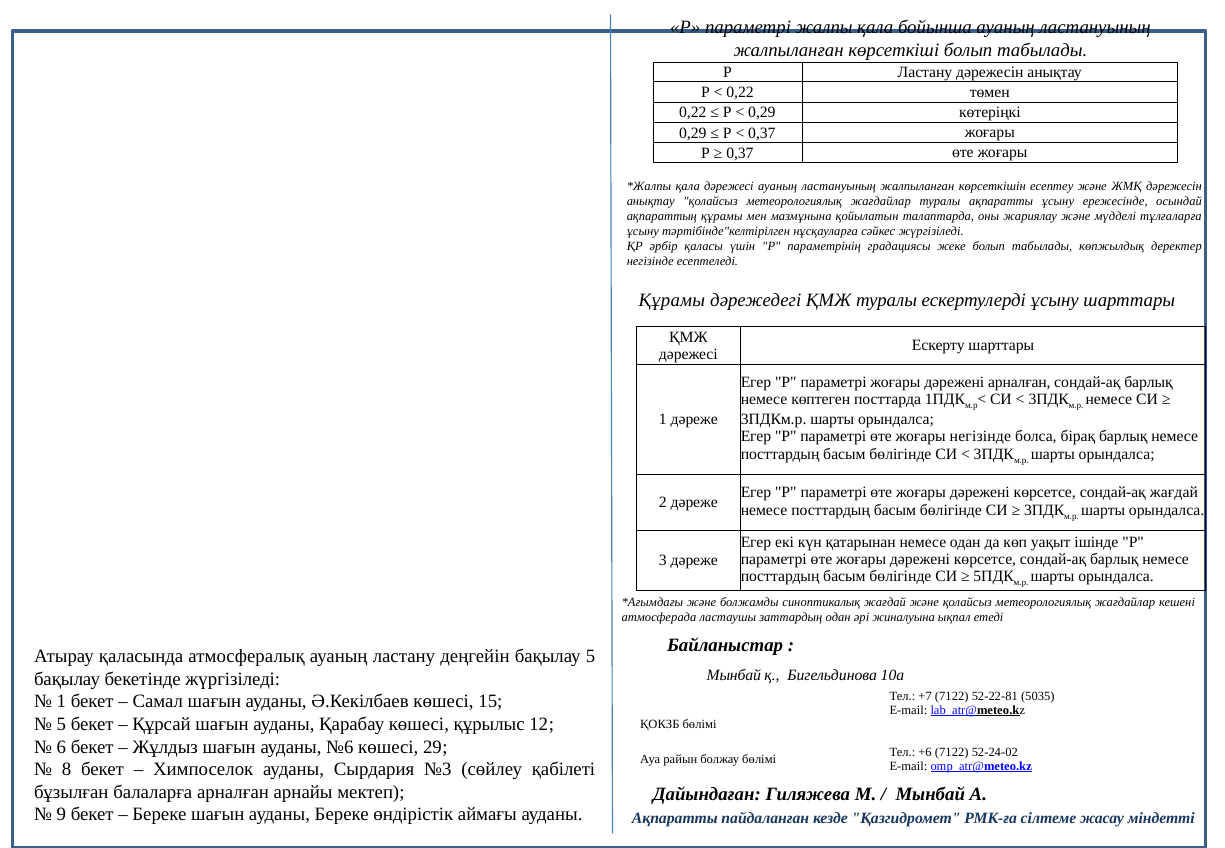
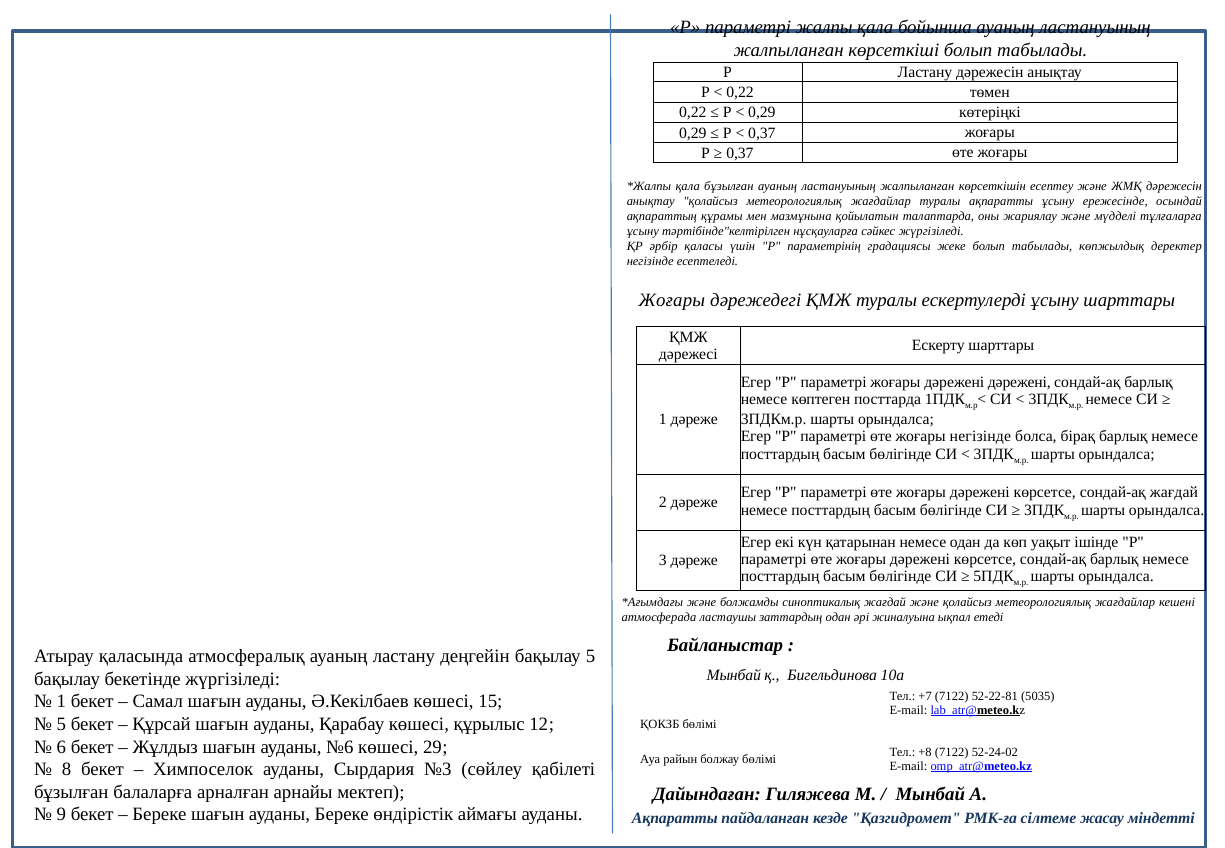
қала дәрежесі: дәрежесі -> бұзылған (729, 186)
Құрамы: Құрамы -> Жоғары (672, 300)
дәрежені арналған: арналған -> дәрежені (1019, 382)
+6: +6 -> +8 (925, 752)
